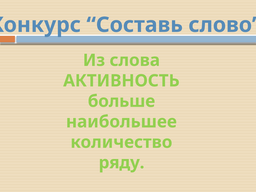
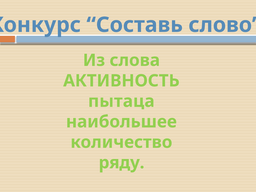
больше: больше -> пытаца (121, 101)
